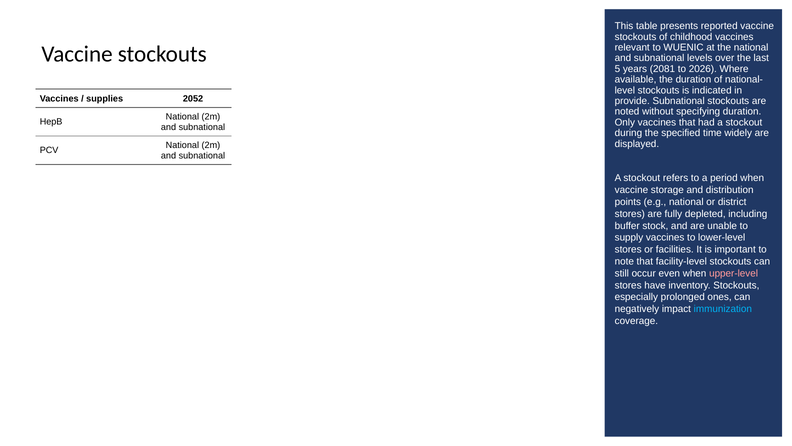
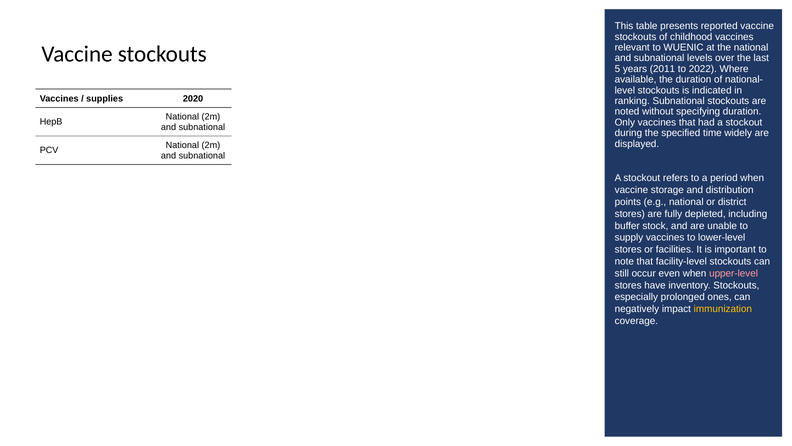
2081: 2081 -> 2011 (662, 69)
2026: 2026 -> 2022 (703, 69)
2052: 2052 -> 2020 (193, 98)
provide: provide -> ranking (632, 101)
immunization colour: light blue -> yellow (723, 309)
